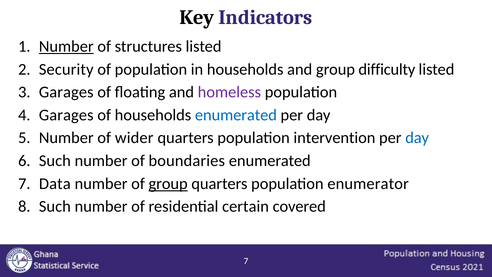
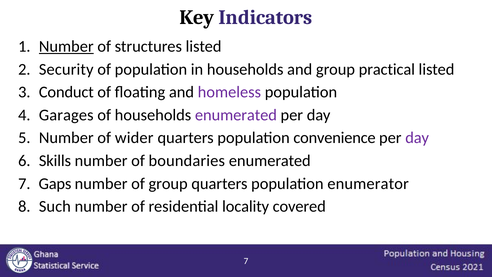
difficulty: difficulty -> practical (387, 69)
Garages: Garages -> Conduct (66, 92)
enumerated colour: blue -> purple (236, 115)
intervention: intervention -> convenience (335, 138)
day colour: blue -> purple (417, 138)
Such: Such -> Skills (55, 161)
Data: Data -> Gaps (55, 183)
group underline: present -> none (168, 183)
certain: certain -> locality (246, 206)
